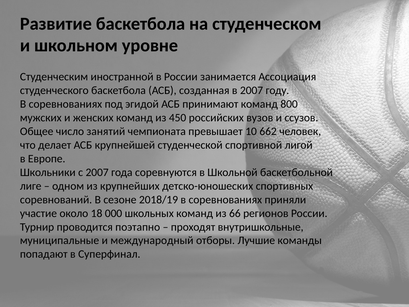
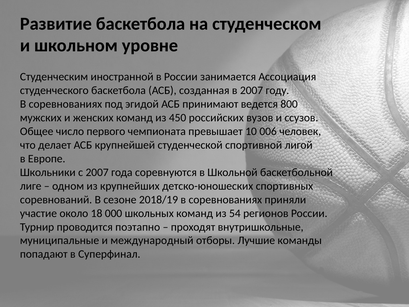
принимают команд: команд -> ведется (259, 104)
занятий: занятий -> первого (106, 131)
662: 662 -> 006 (268, 131)
66: 66 -> 54 (235, 213)
